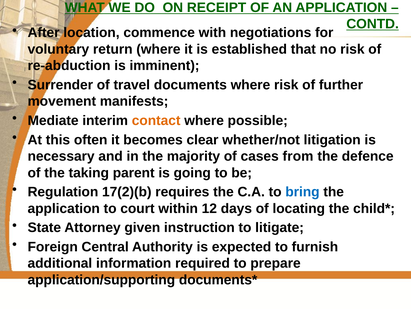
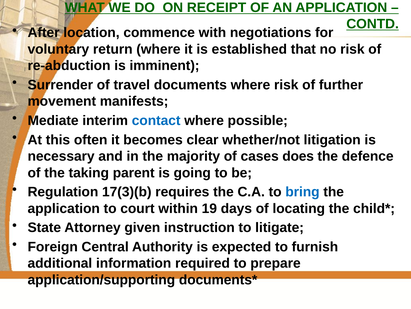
contact colour: orange -> blue (156, 120)
from: from -> does (298, 156)
17(2)(b: 17(2)(b -> 17(3)(b (127, 192)
12: 12 -> 19 (209, 208)
